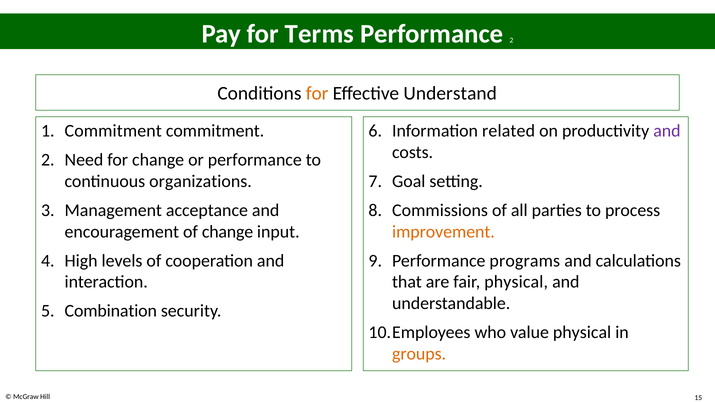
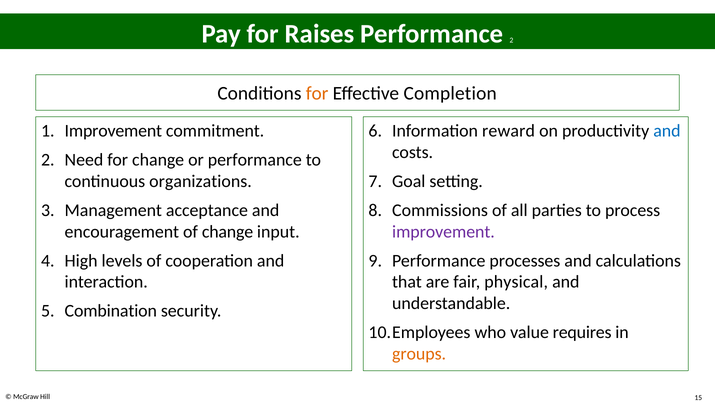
Terms: Terms -> Raises (320, 34)
Understand: Understand -> Completion (450, 94)
Commitment: Commitment -> Improvement (113, 131)
related: related -> reward (509, 131)
and colour: purple -> blue (667, 131)
improvement colour: orange -> purple (443, 232)
programs: programs -> processes (525, 261)
value physical: physical -> requires (582, 333)
